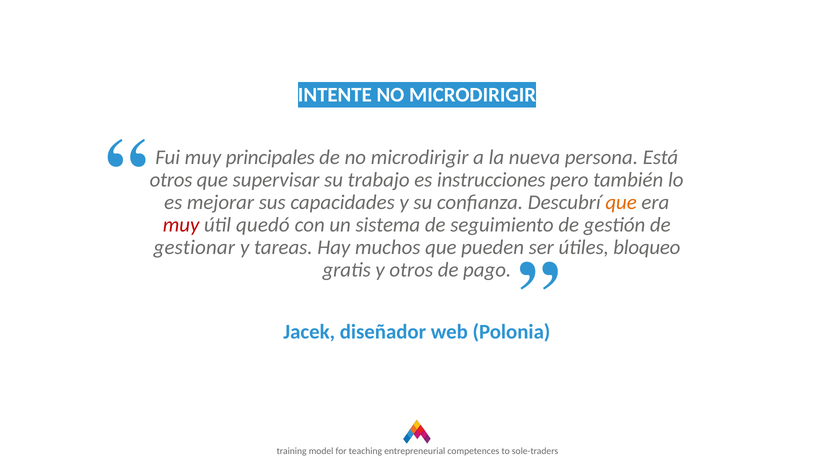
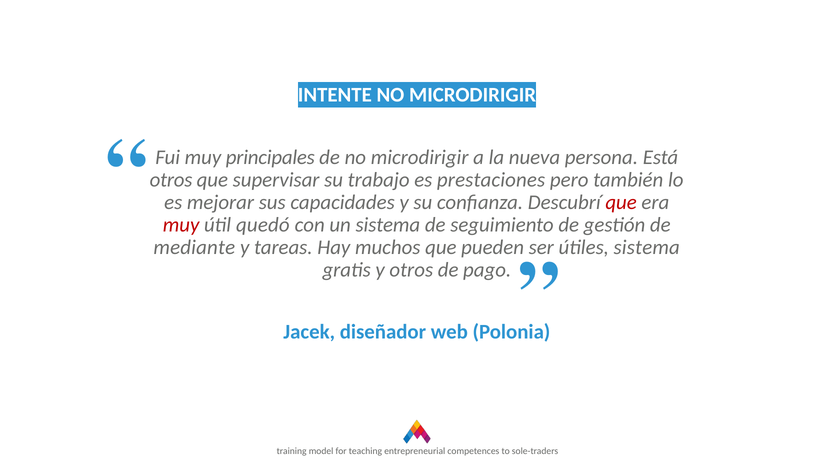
instrucciones: instrucciones -> prestaciones (491, 180)
que colour: orange -> red (621, 202)
gestionar: gestionar -> mediante (194, 247)
útiles bloqueo: bloqueo -> sistema (647, 247)
